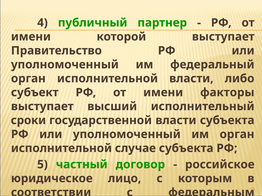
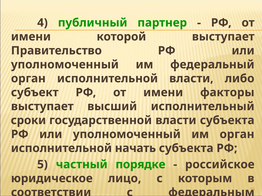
случае: случае -> начать (135, 149)
договор: договор -> порядке (140, 165)
